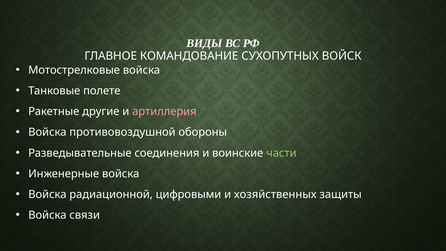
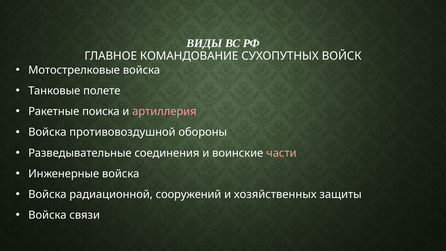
другие: другие -> поиска (101, 112)
части colour: light green -> pink (281, 153)
цифровыми: цифровыми -> сооружений (189, 194)
